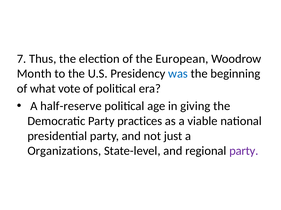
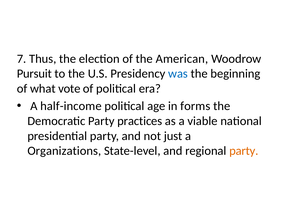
European: European -> American (182, 59)
Month: Month -> Pursuit (34, 74)
half-reserve: half-reserve -> half-income (71, 106)
giving: giving -> forms (195, 106)
party colour: purple -> orange (244, 151)
